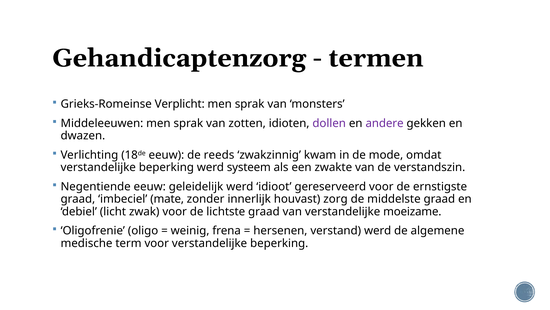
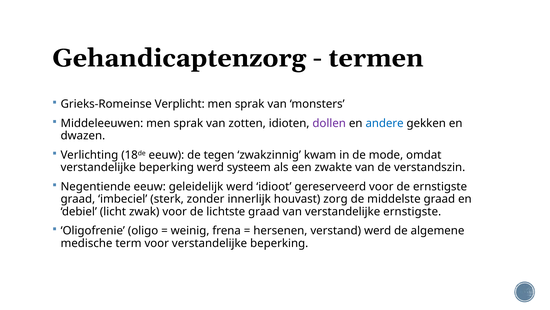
andere colour: purple -> blue (385, 123)
reeds: reeds -> tegen (219, 155)
mate: mate -> sterk (167, 199)
verstandelijke moeizame: moeizame -> ernstigste (412, 211)
